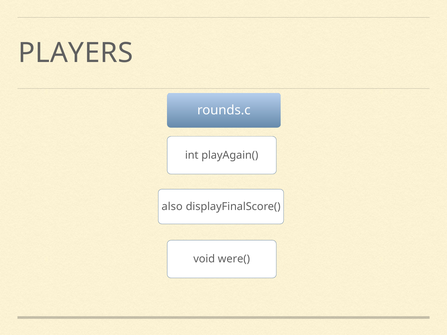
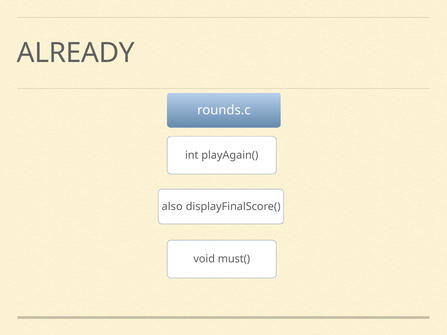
PLAYERS: PLAYERS -> ALREADY (76, 53)
were(: were( -> must( (234, 259)
